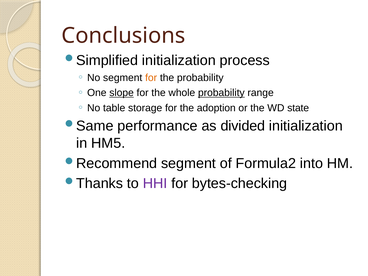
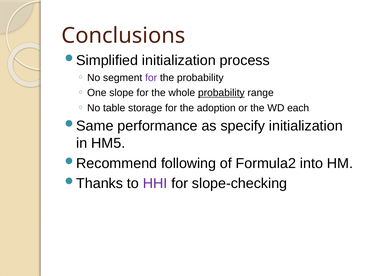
for colour: orange -> purple (151, 78)
slope underline: present -> none (122, 93)
state: state -> each (298, 108)
divided: divided -> specify (243, 126)
segment: segment -> following (189, 163)
bytes-checking: bytes-checking -> slope-checking (240, 184)
